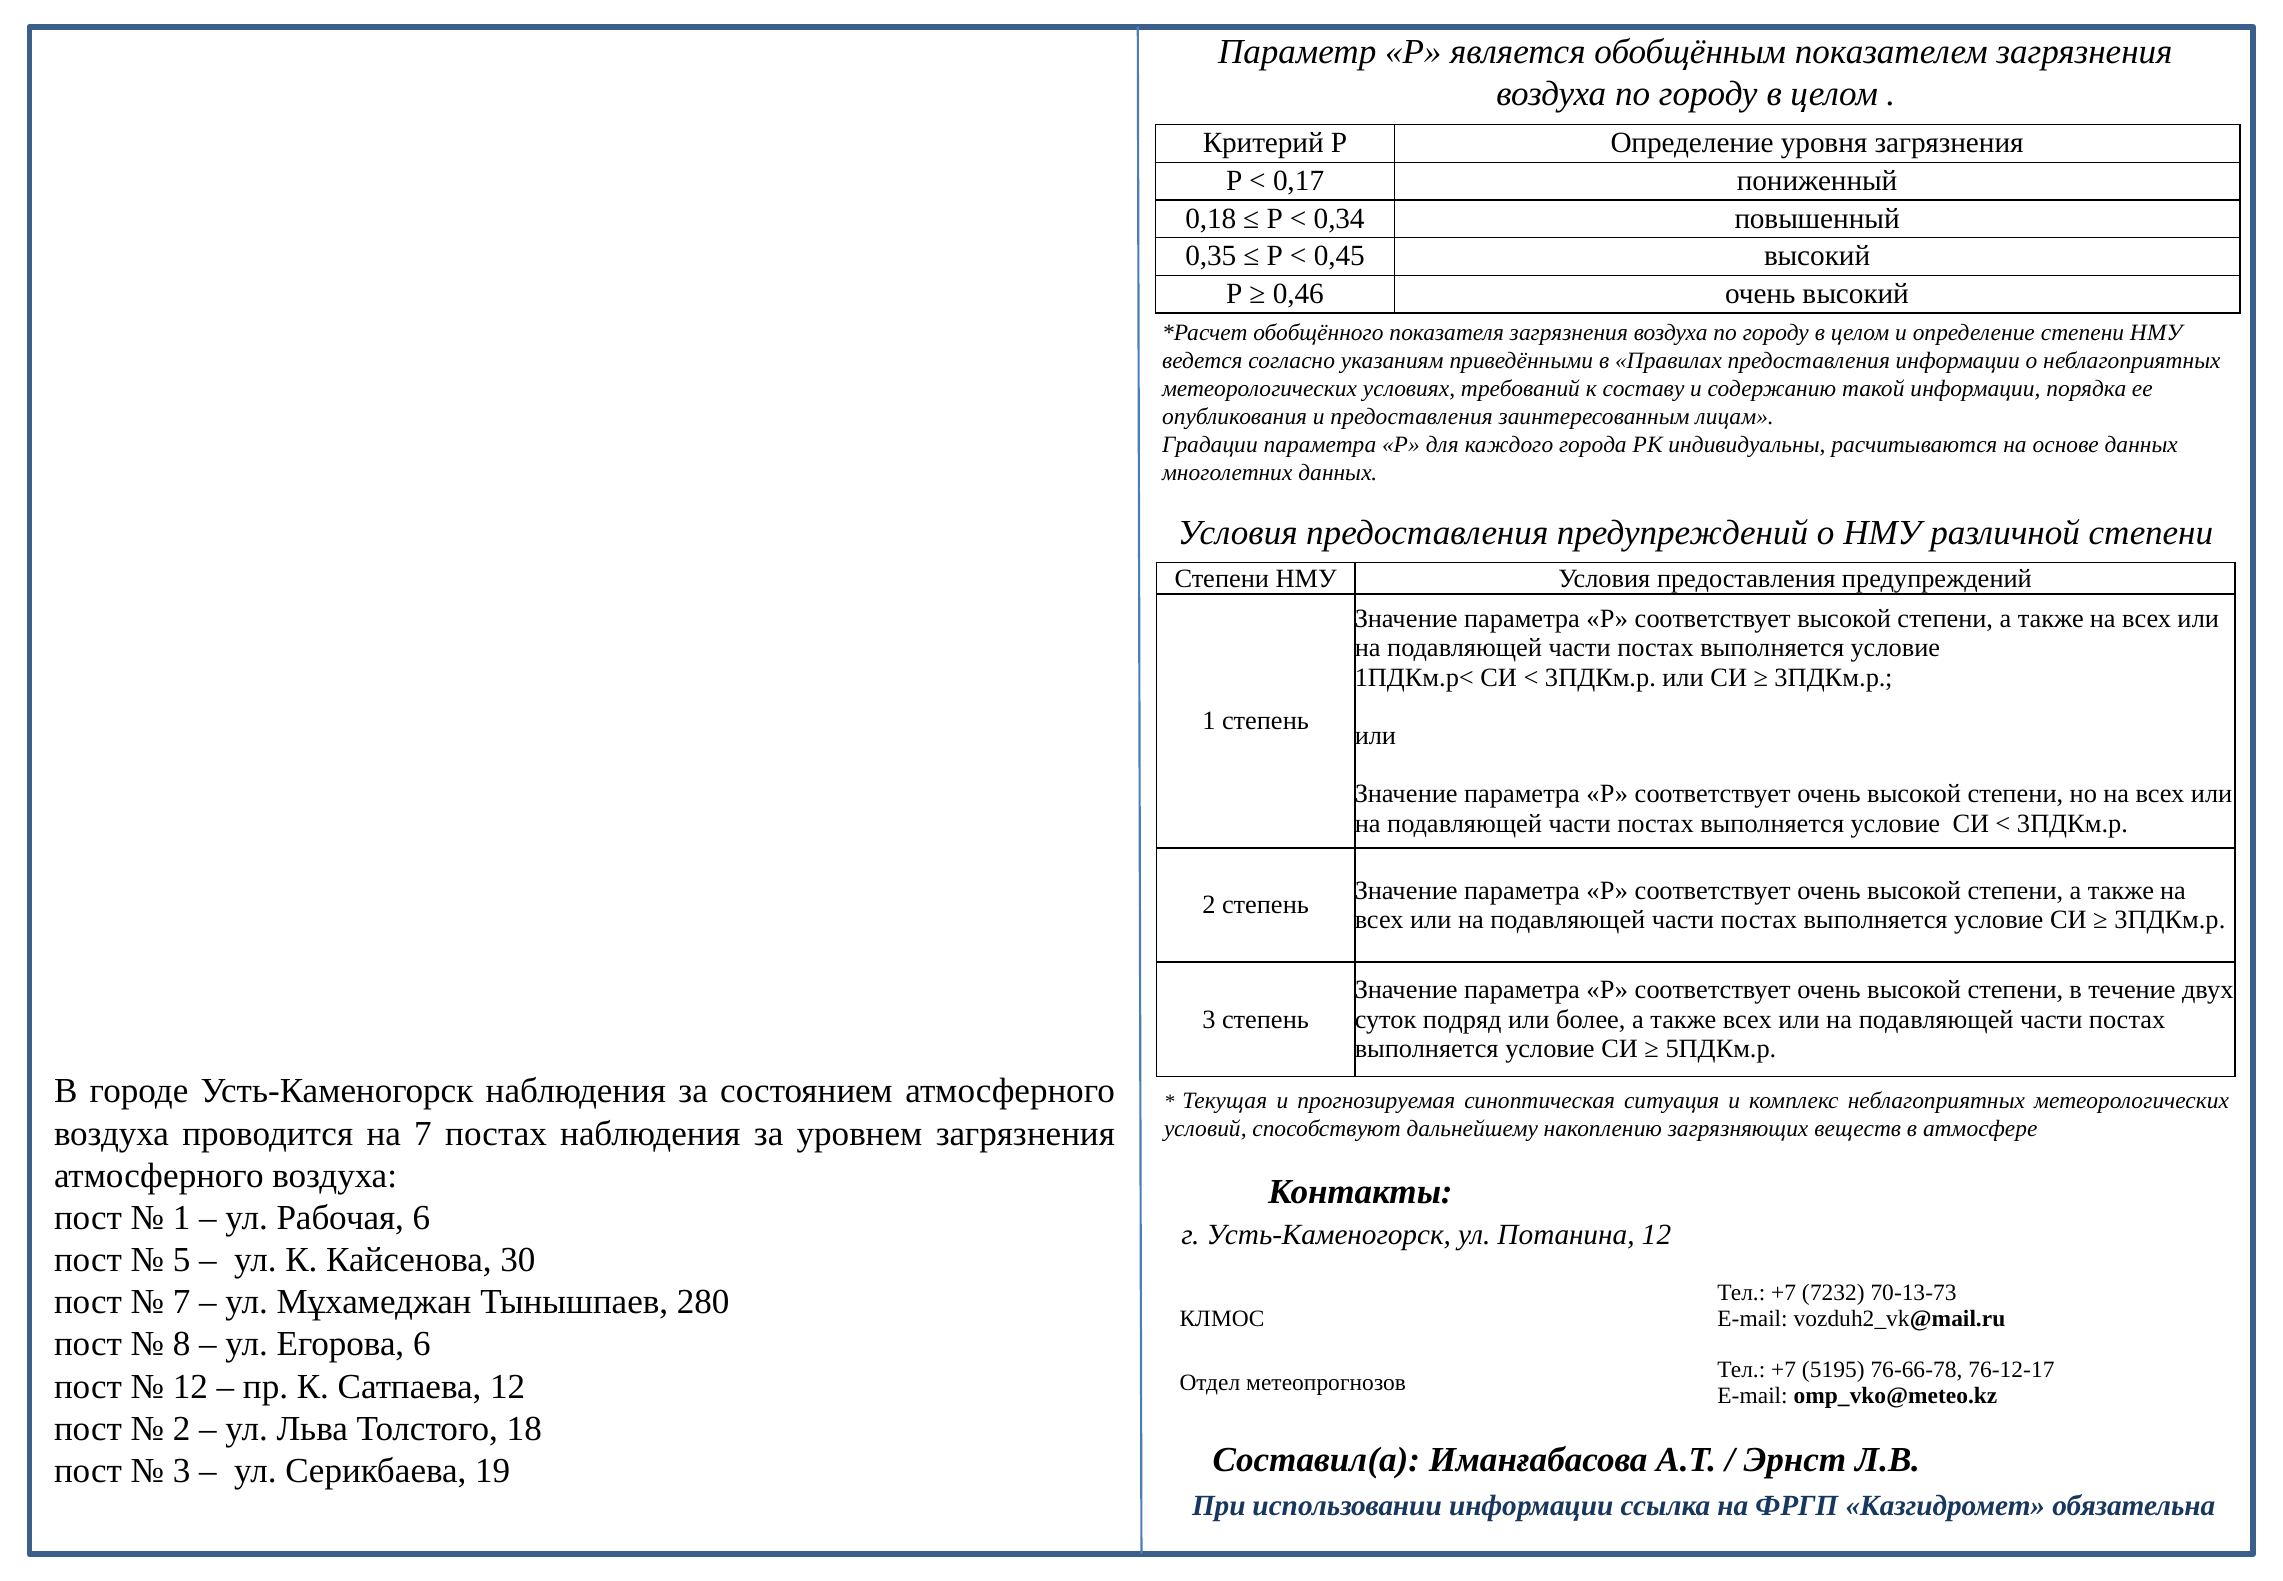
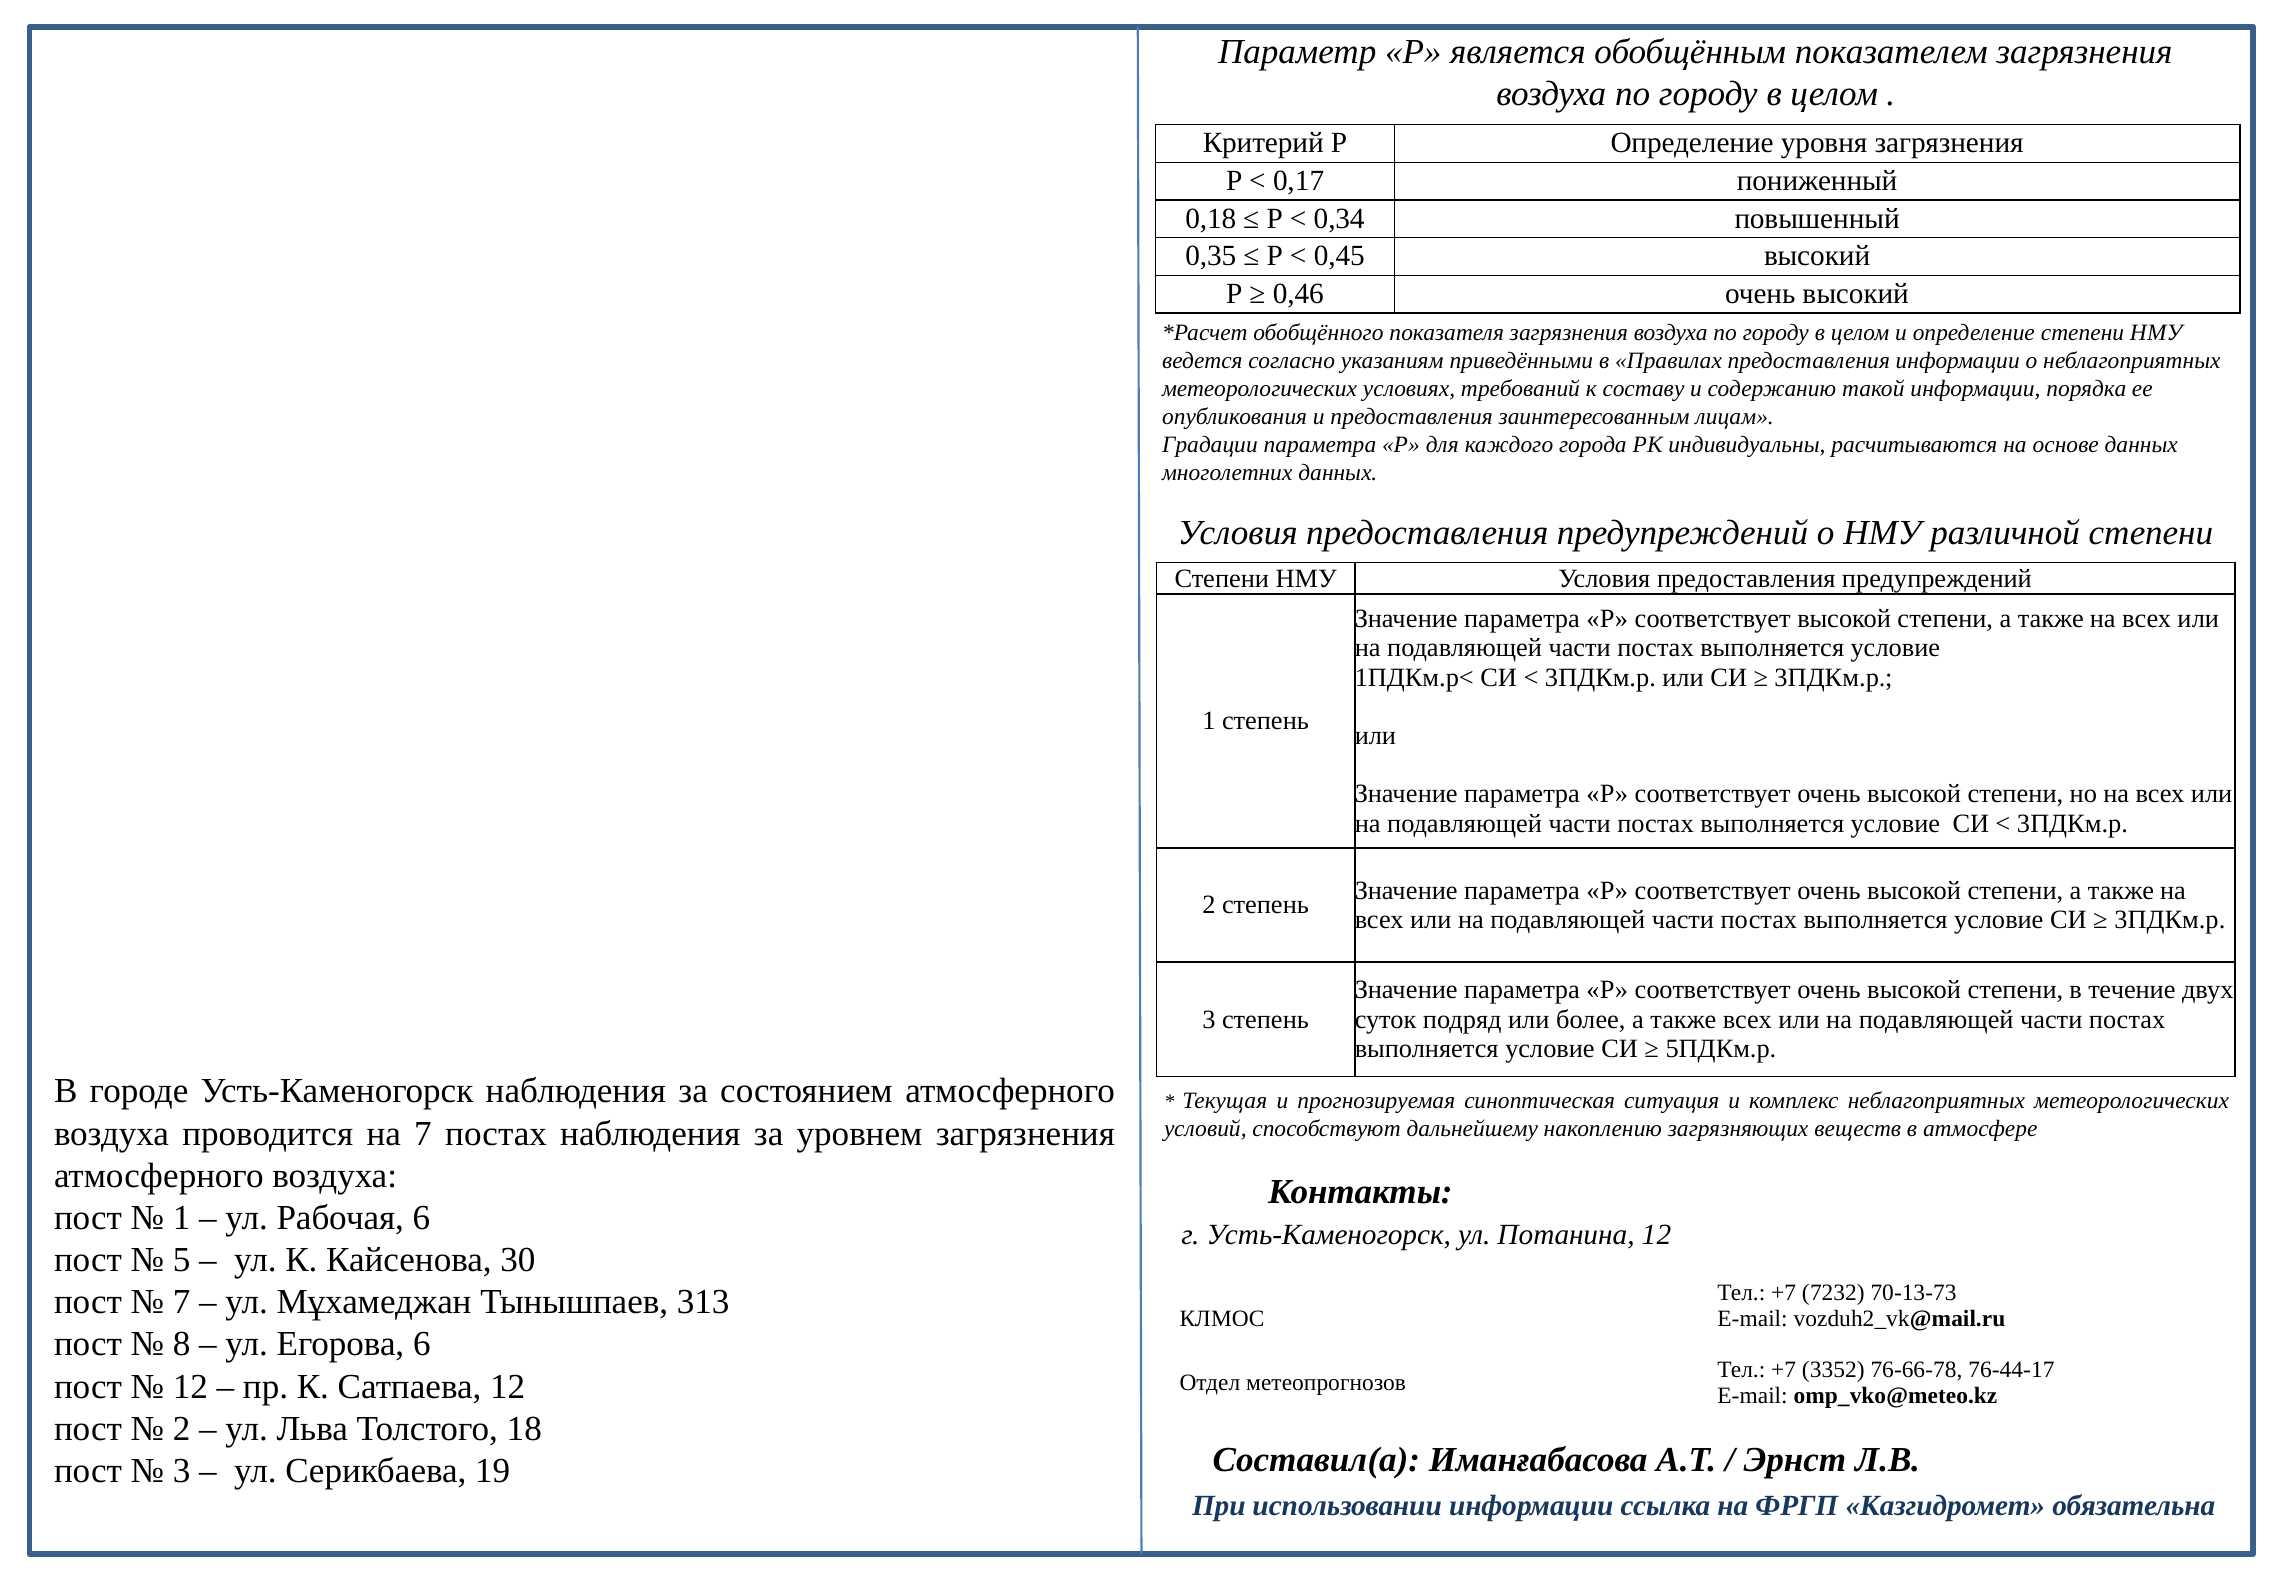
280: 280 -> 313 (703, 1302)
5195: 5195 -> 3352 (1833, 1370)
76-12-17: 76-12-17 -> 76-44-17 (2011, 1370)
